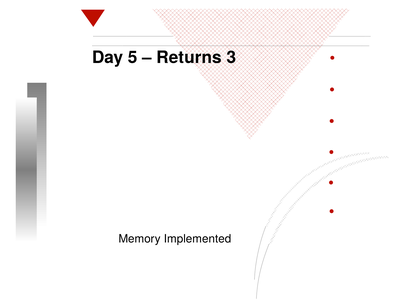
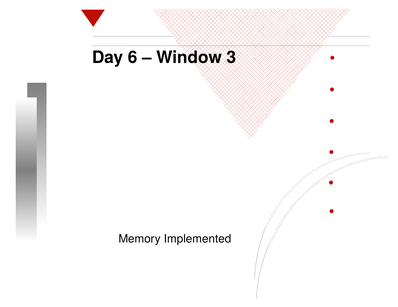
5: 5 -> 6 (133, 57)
Returns: Returns -> Window (189, 57)
